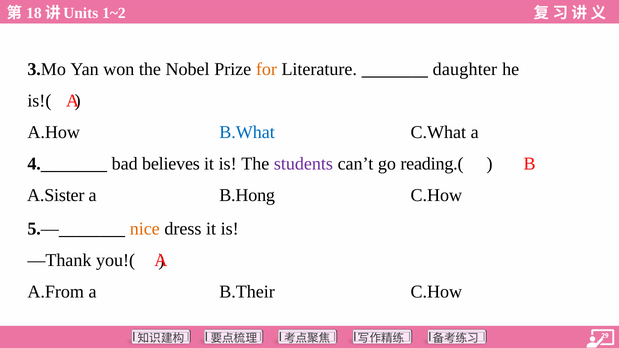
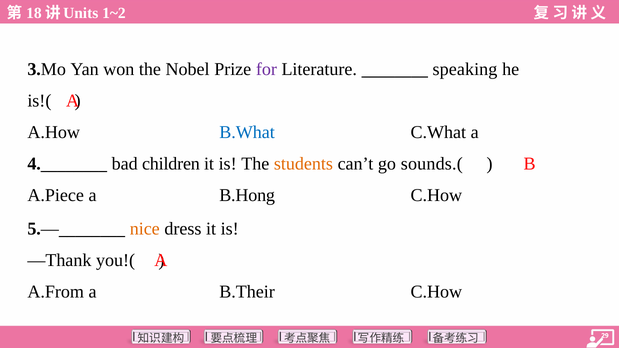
for colour: orange -> purple (266, 69)
daughter: daughter -> speaking (465, 69)
believes: believes -> children (171, 164)
students colour: purple -> orange (303, 164)
reading.(: reading.( -> sounds.( (432, 164)
A.Sister: A.Sister -> A.Piece (56, 196)
